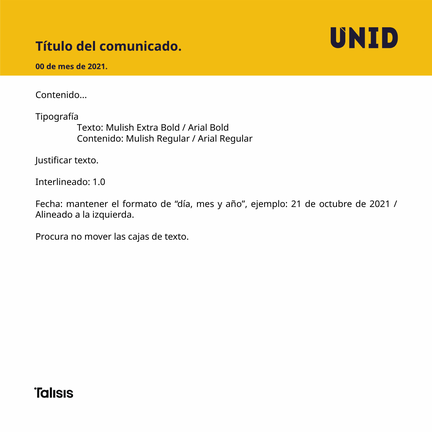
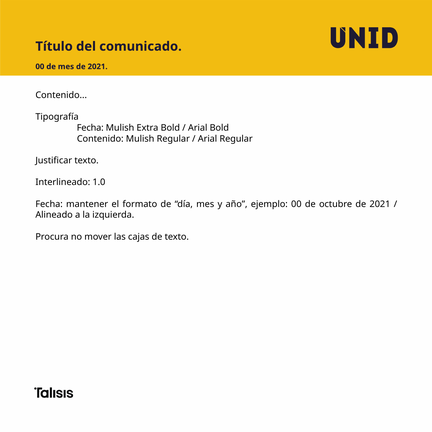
Texto: Texto -> Fecha (90, 128)
ejemplo 21: 21 -> 00 (296, 204)
